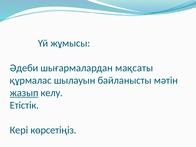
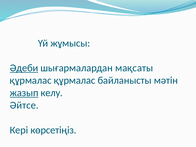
Әдеби underline: none -> present (24, 68)
құрмалас шылауын: шылауын -> құрмалас (75, 80)
Етістік: Етістік -> Әйтсе (24, 105)
